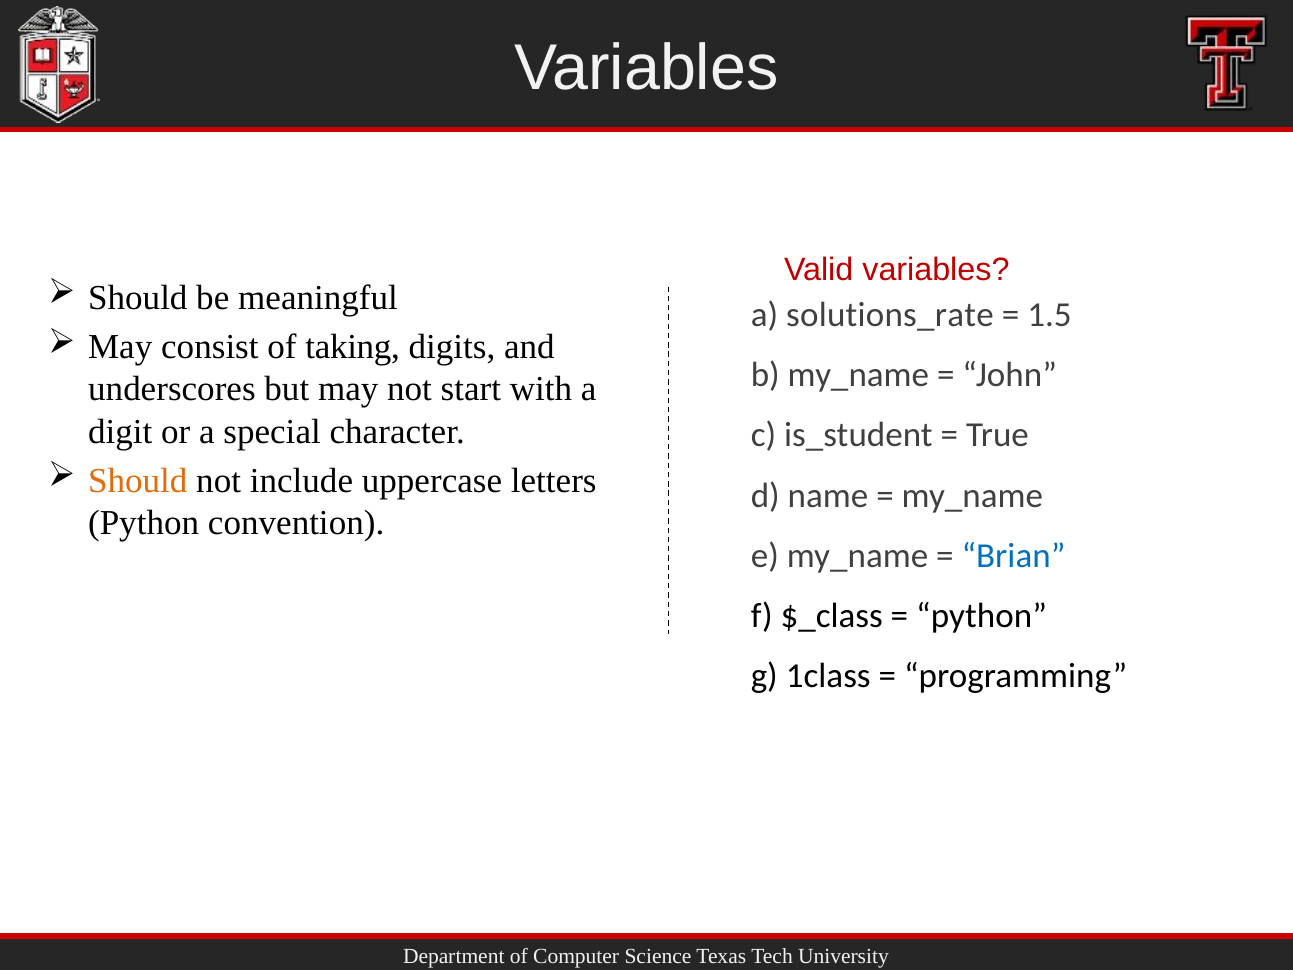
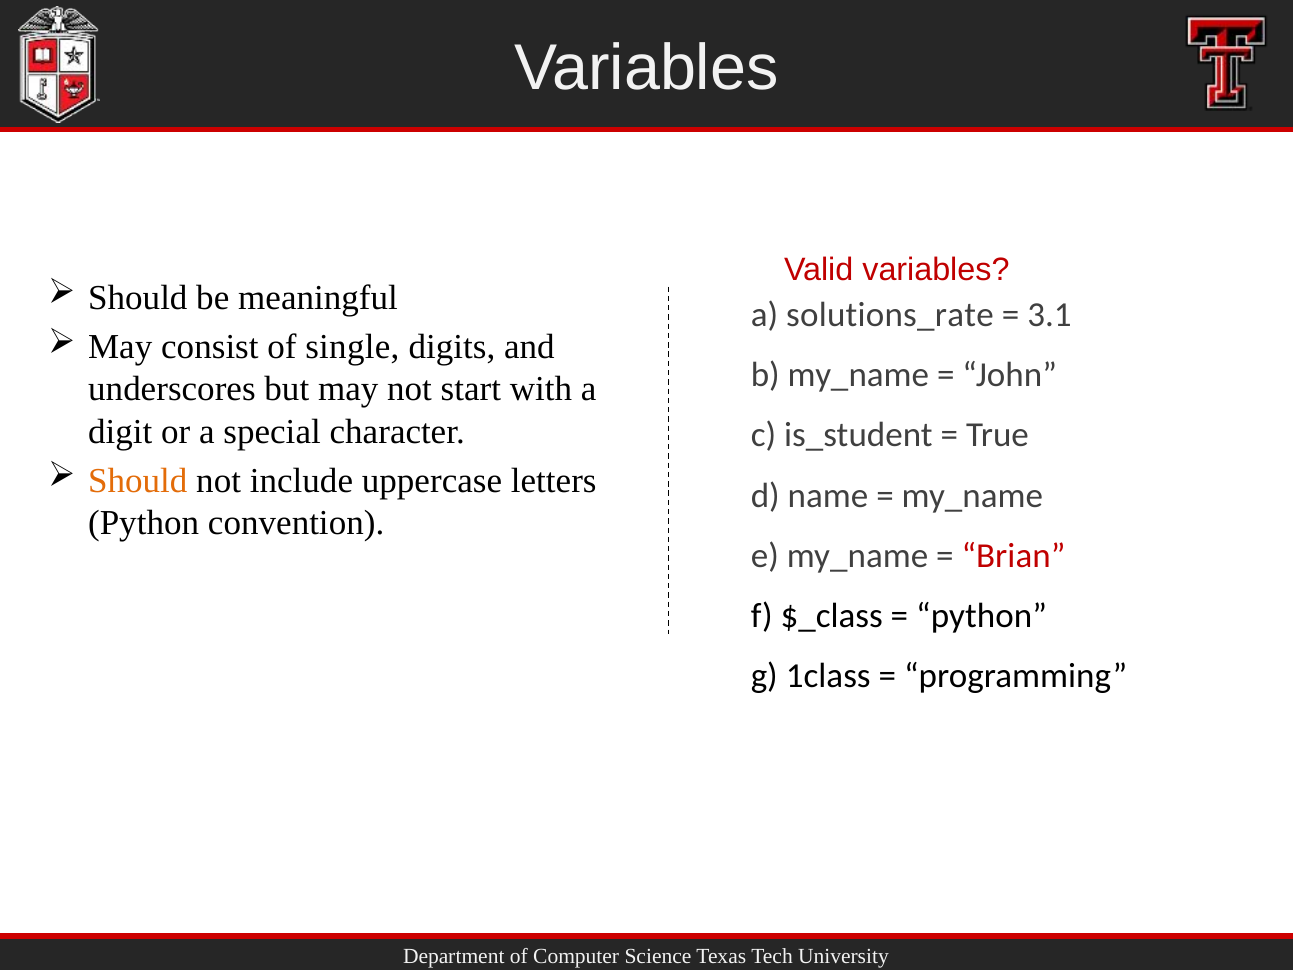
1.5: 1.5 -> 3.1 (1049, 315)
taking: taking -> single (352, 347)
Brian colour: blue -> red (1013, 555)
